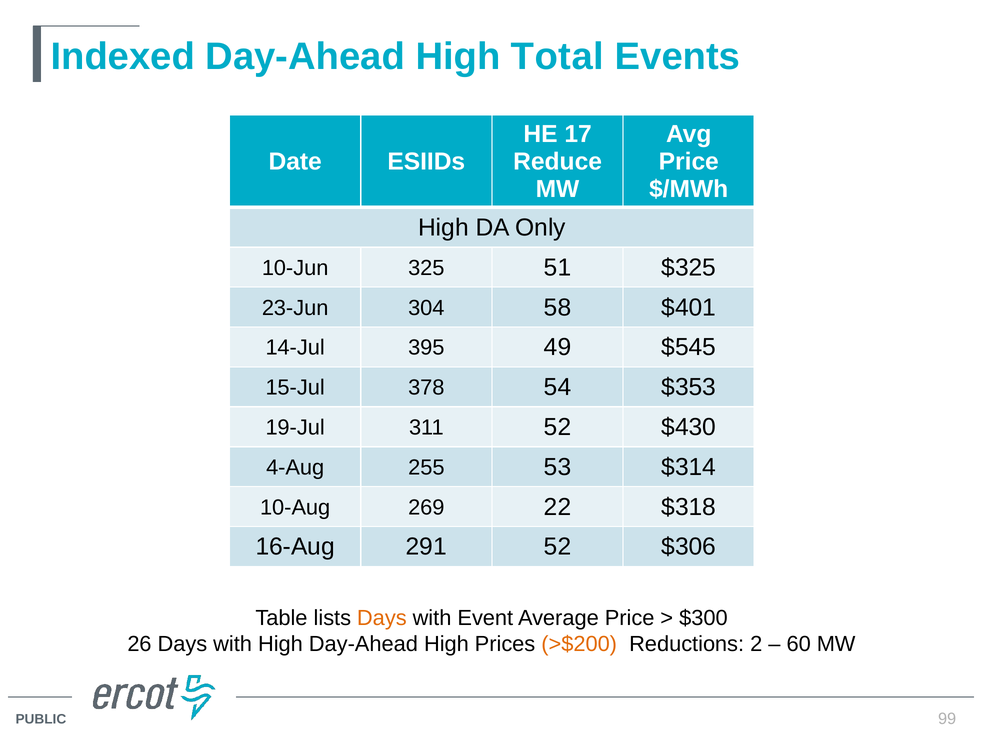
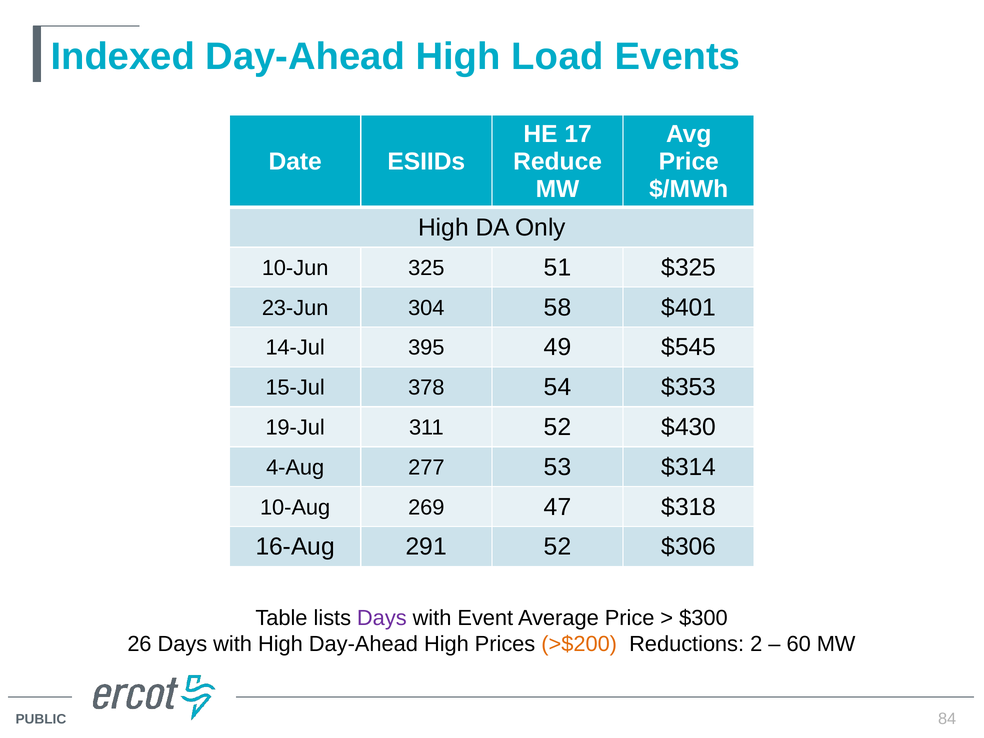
Total: Total -> Load (557, 57)
255: 255 -> 277 (426, 467)
22: 22 -> 47 (558, 507)
Days colour: orange -> purple (382, 618)
99: 99 -> 84 (947, 719)
